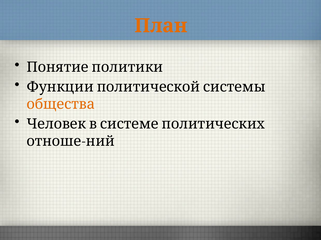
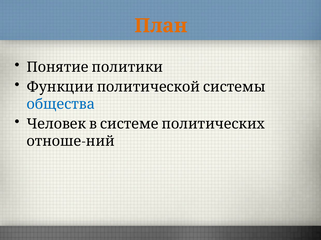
общества colour: orange -> blue (61, 104)
